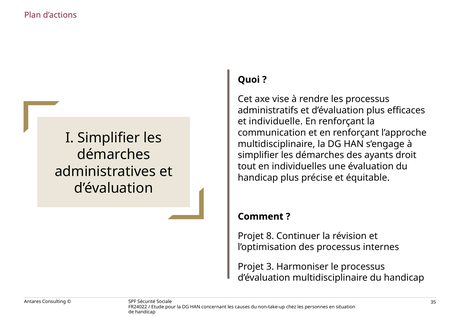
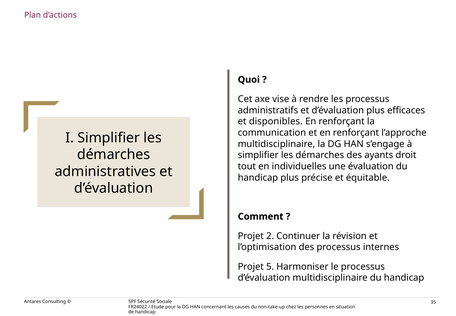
individuelle: individuelle -> disponibles (276, 121)
8: 8 -> 2 (270, 236)
3: 3 -> 5 (270, 266)
